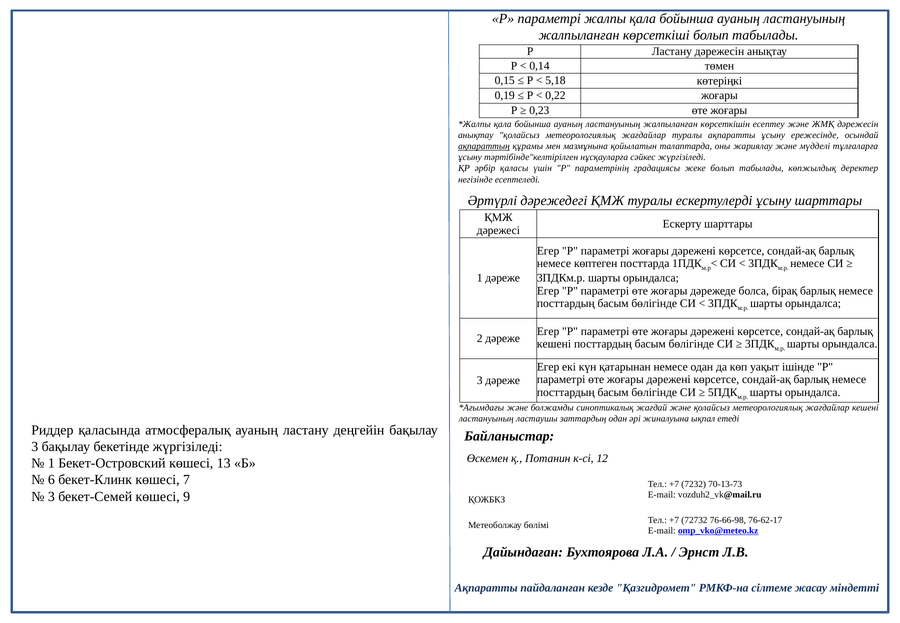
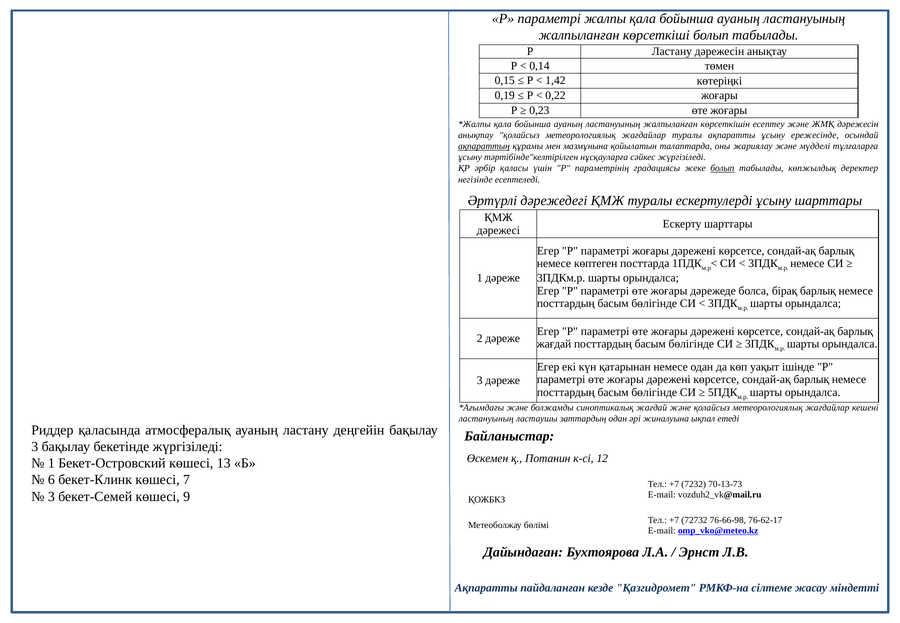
5,18: 5,18 -> 1,42 (555, 81)
болып underline: none -> present (722, 168)
кешені: кешені -> жағдай (554, 344)
